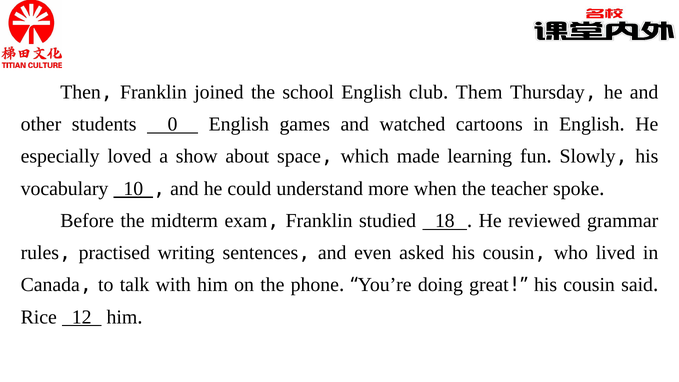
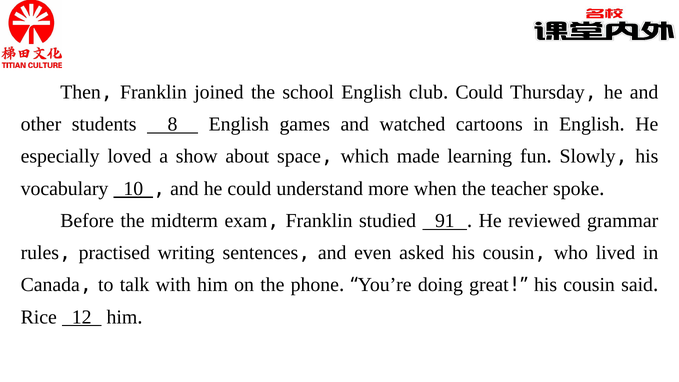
Them: Them -> Could (479, 92)
0: 0 -> 8 (173, 124)
18: 18 -> 91 (445, 221)
